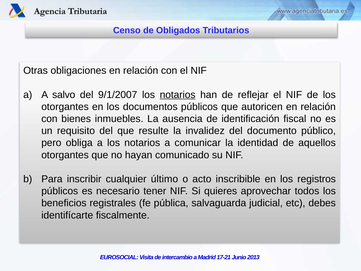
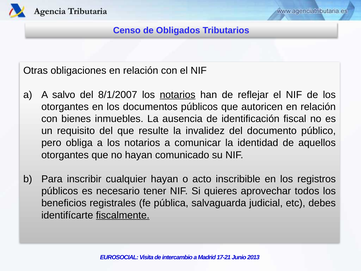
9/1/2007: 9/1/2007 -> 8/1/2007 (118, 95)
cualquier último: último -> hayan (165, 179)
fiscalmente underline: none -> present (123, 215)
